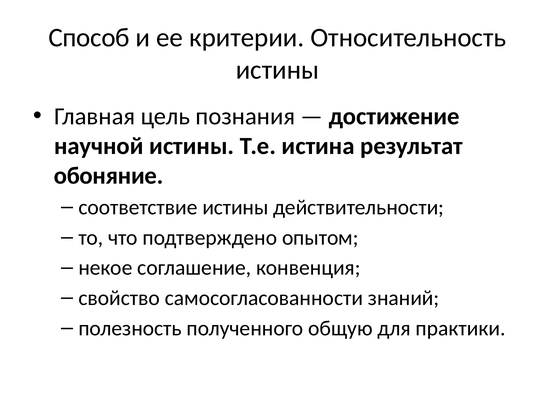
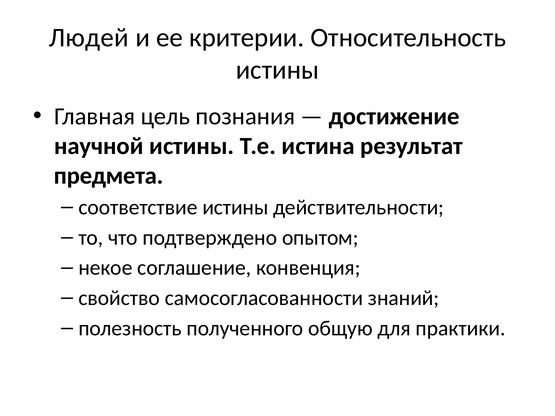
Способ: Способ -> Людей (89, 38)
обоняние: обоняние -> предмета (109, 176)
